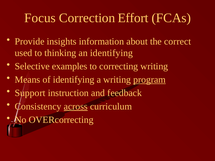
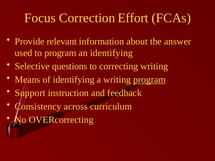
insights: insights -> relevant (62, 42)
correct: correct -> answer (178, 42)
to thinking: thinking -> program (60, 53)
examples: examples -> questions (70, 66)
across underline: present -> none (76, 107)
